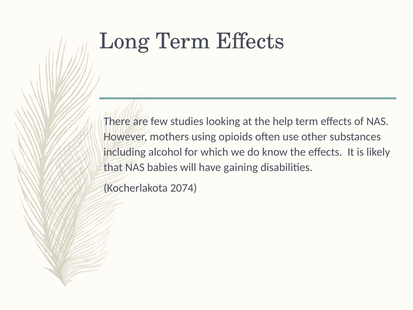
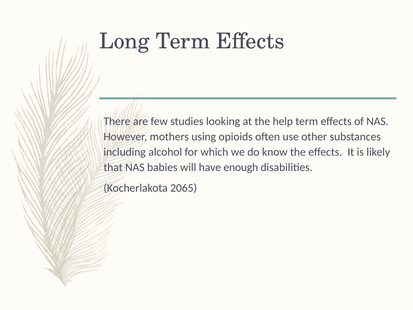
gaining: gaining -> enough (241, 167)
2074: 2074 -> 2065 (184, 188)
